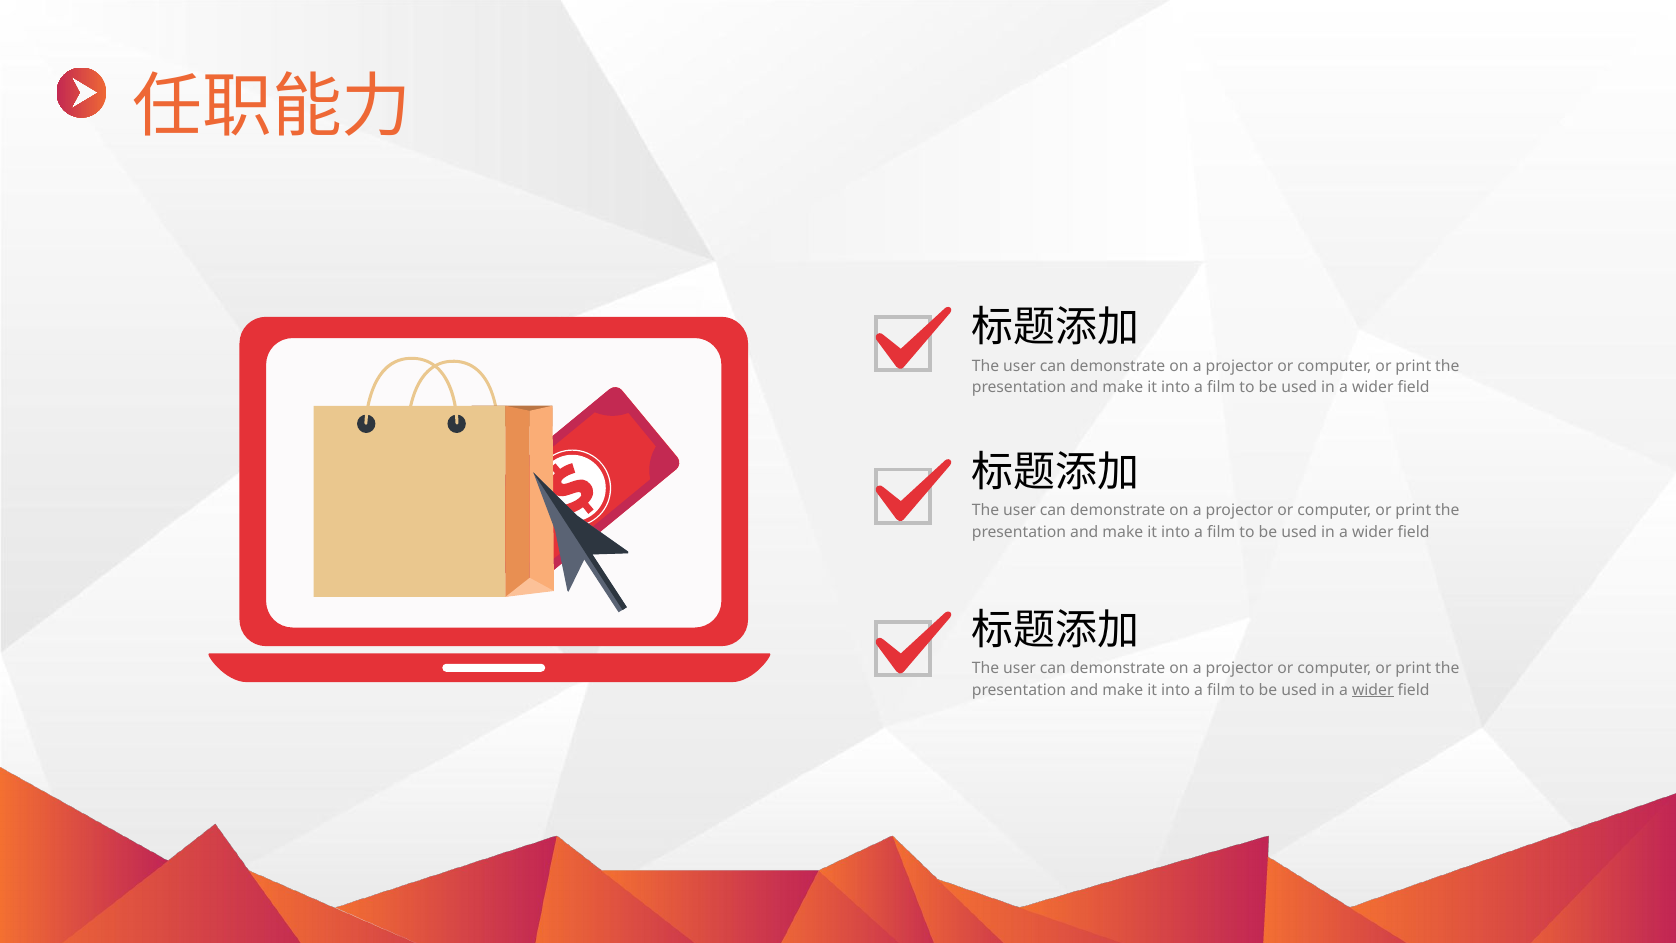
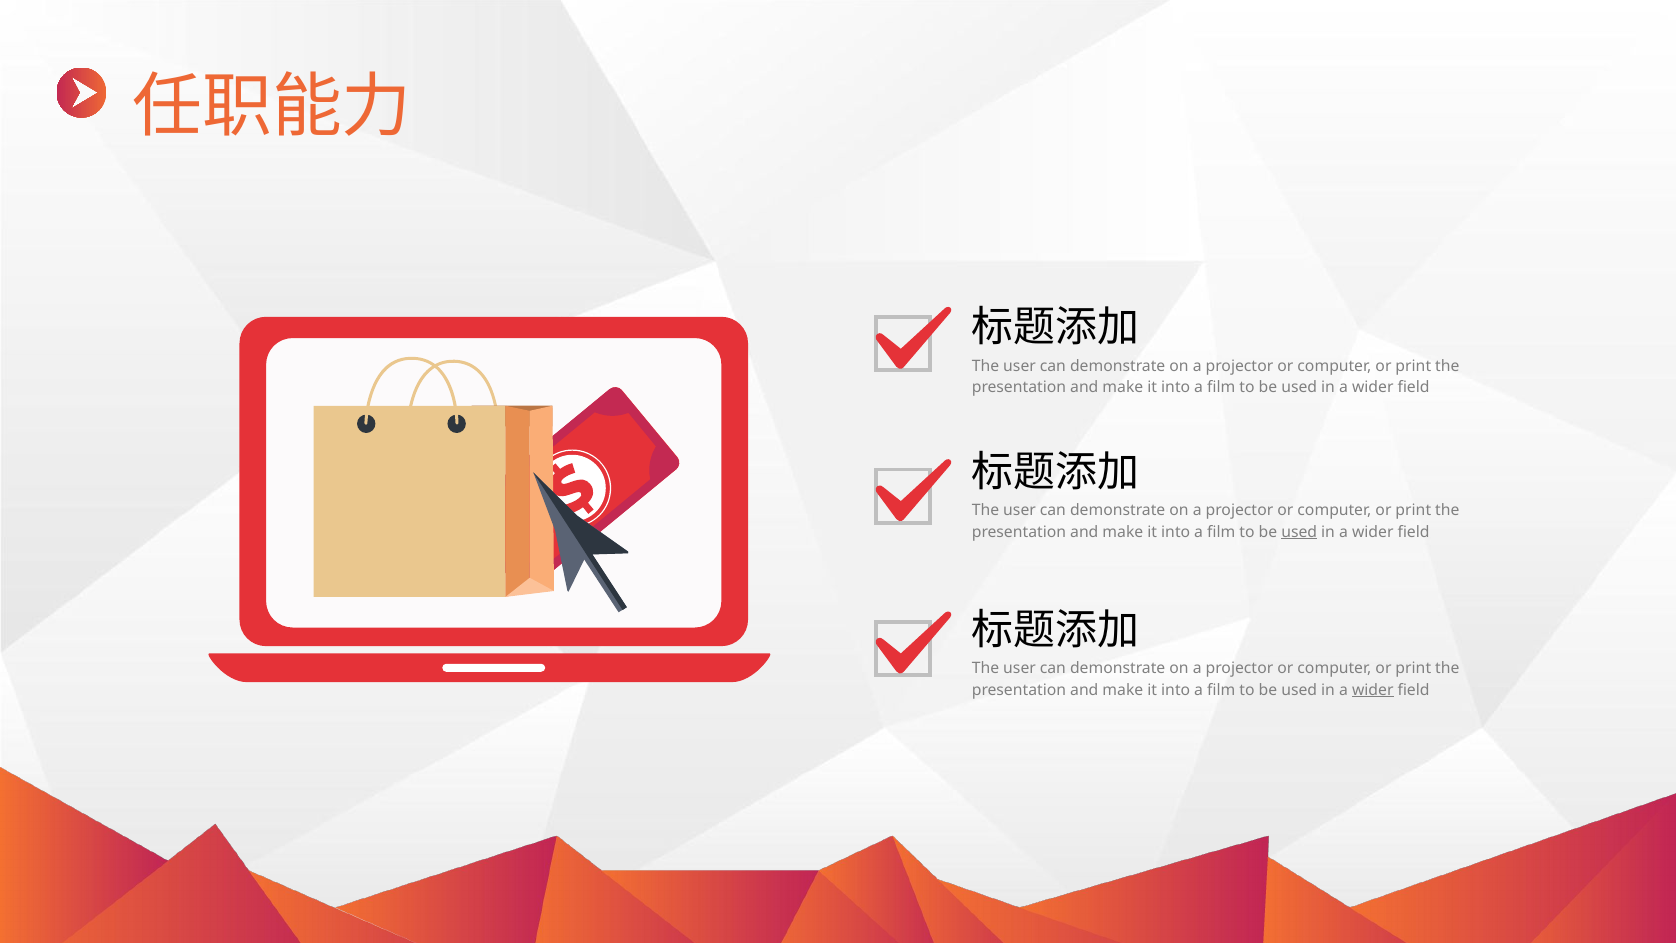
used underline: none -> present (1299, 532)
